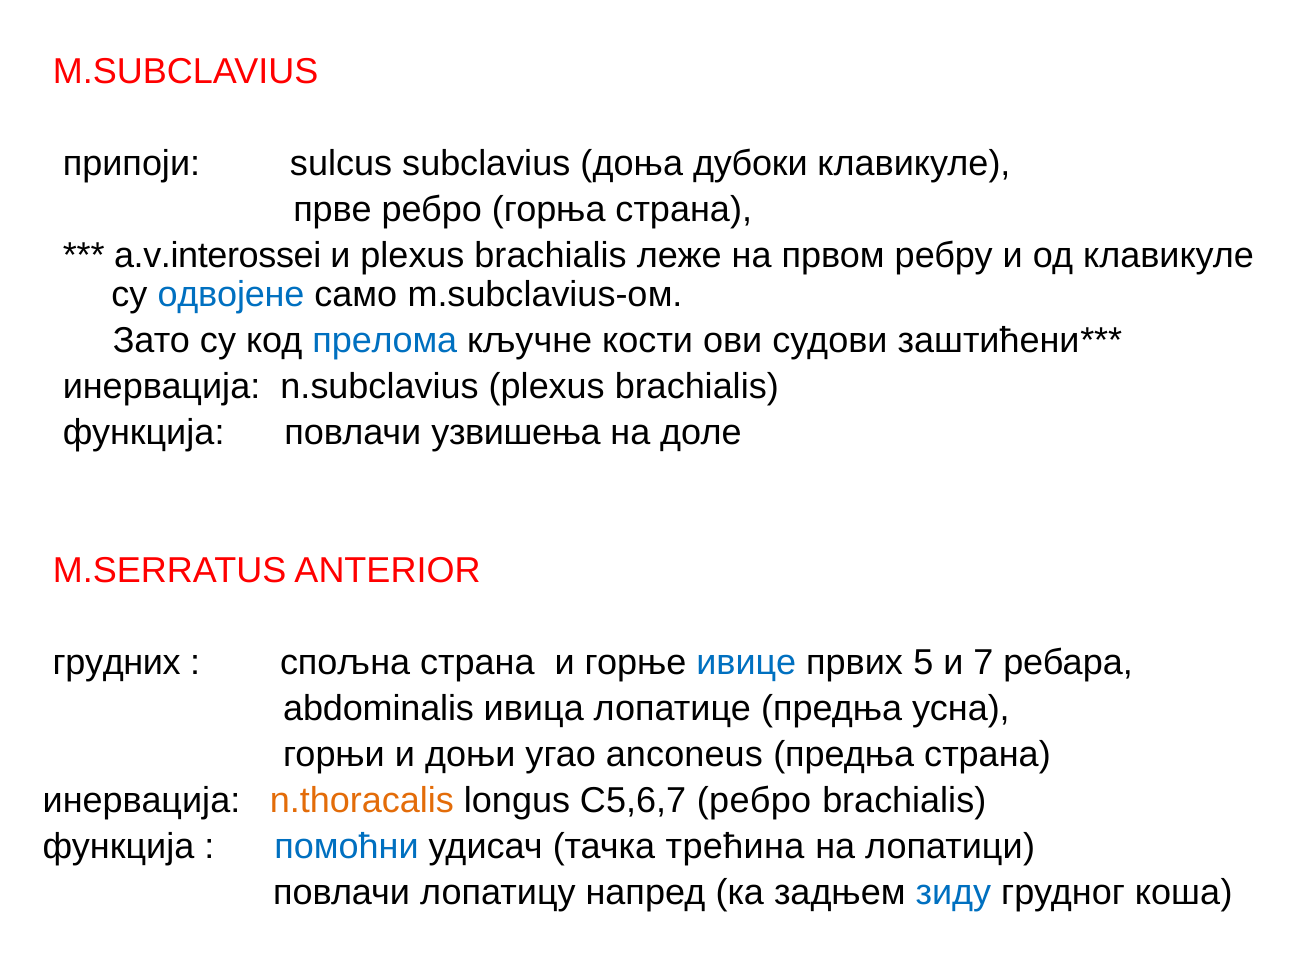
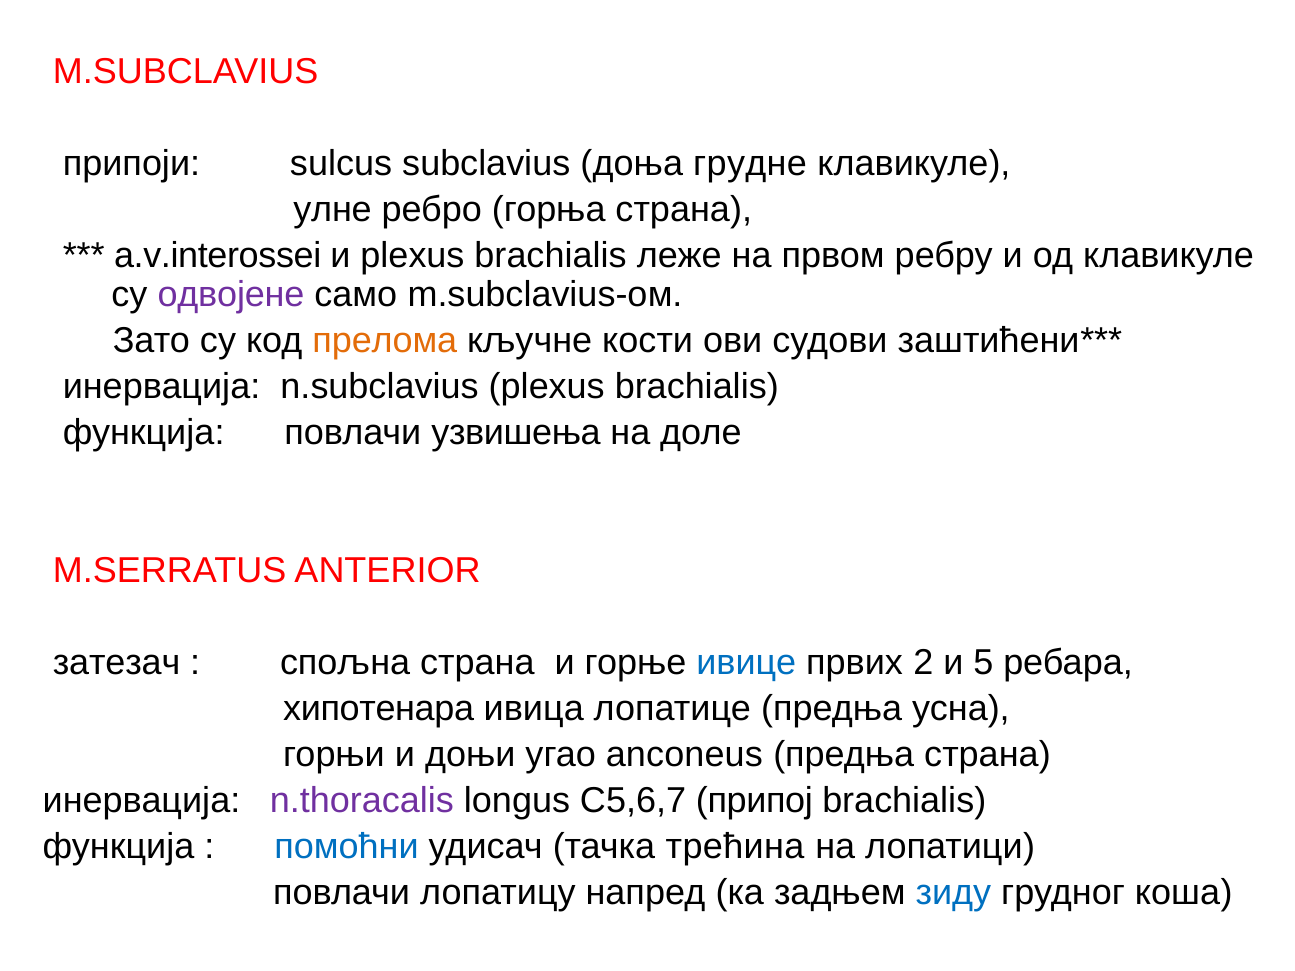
дубоки: дубоки -> грудне (750, 164)
прве: прве -> улне (333, 210)
одвојене colour: blue -> purple (231, 295)
прелома colour: blue -> orange (385, 341)
грудних: грудних -> зaтeзaч (117, 663)
5: 5 -> 2 (923, 663)
7: 7 -> 5 (983, 663)
abdominalis: abdominalis -> хипотенара (379, 709)
n.thoracalis colour: orange -> purple (362, 801)
C5,6,7 ребро: ребро -> припој (754, 801)
